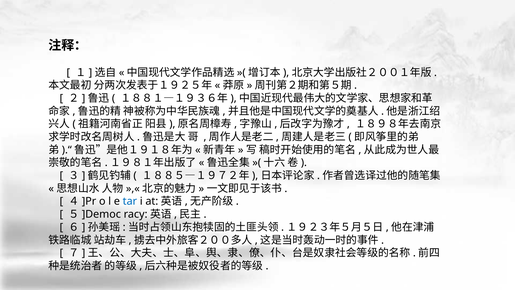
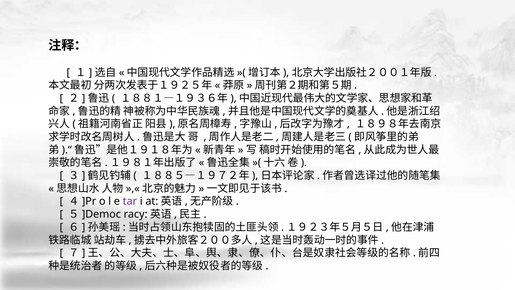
tar colour: blue -> purple (130, 201)
